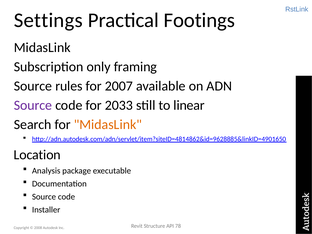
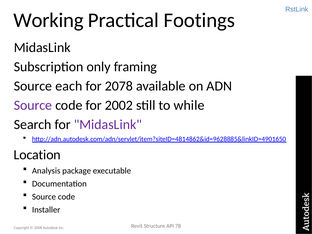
Settings: Settings -> Working (49, 20)
rules: rules -> each (69, 86)
2007: 2007 -> 2078 (119, 86)
2033: 2033 -> 2002 (119, 105)
linear: linear -> while (189, 105)
MidasLink colour: orange -> purple (108, 125)
